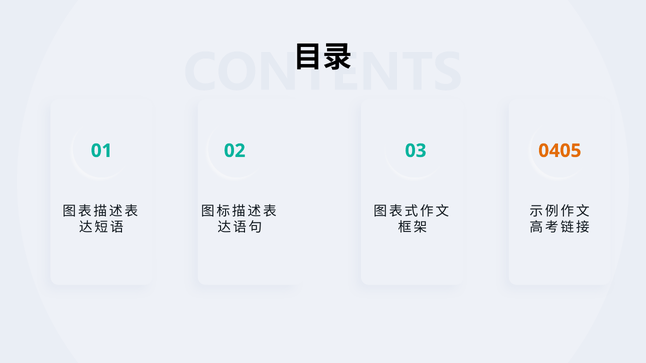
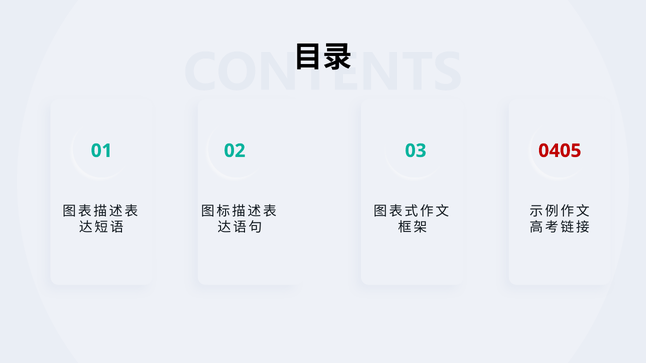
0405 colour: orange -> red (560, 151)
